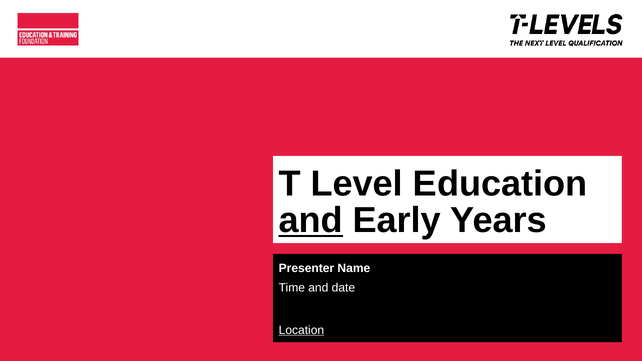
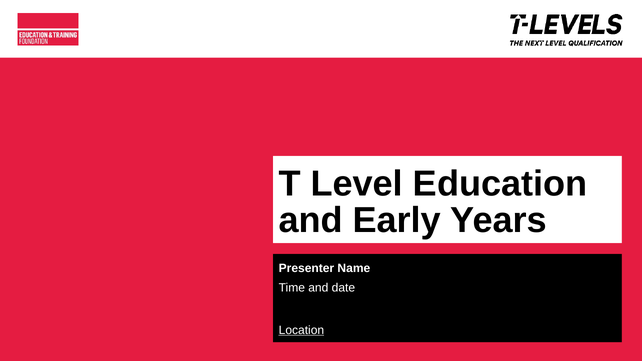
and underline: present -> none (311, 221)
